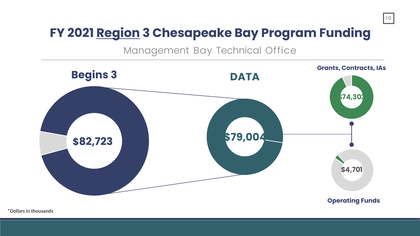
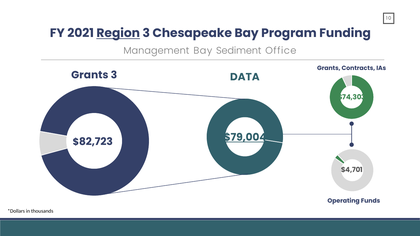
Technical: Technical -> Sediment (239, 51)
Begins: Begins -> Grants (90, 75)
$79,004 underline: none -> present (245, 138)
